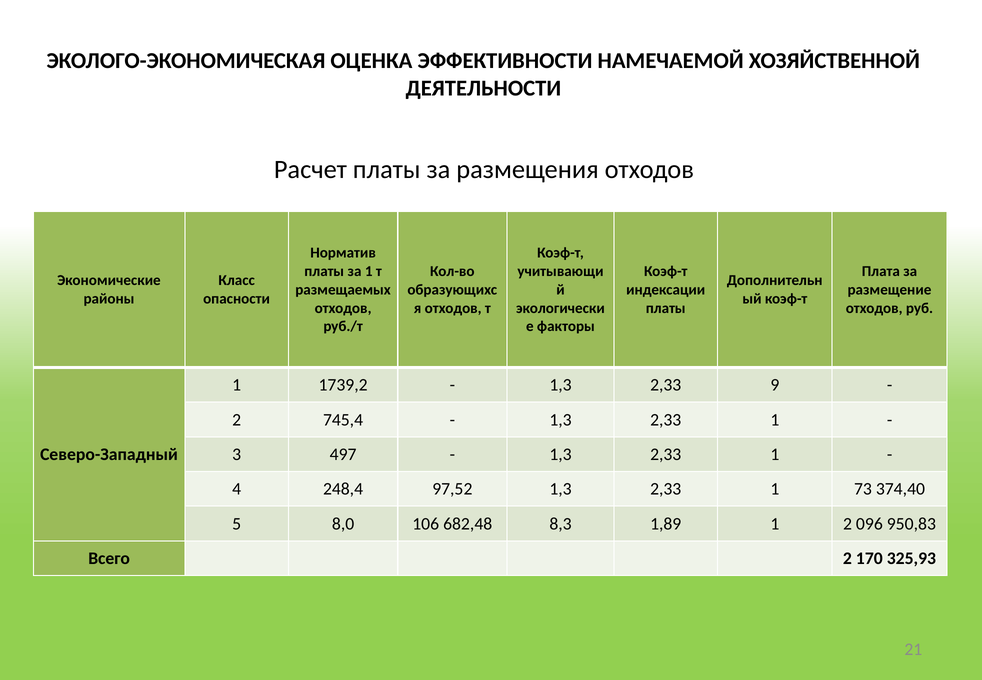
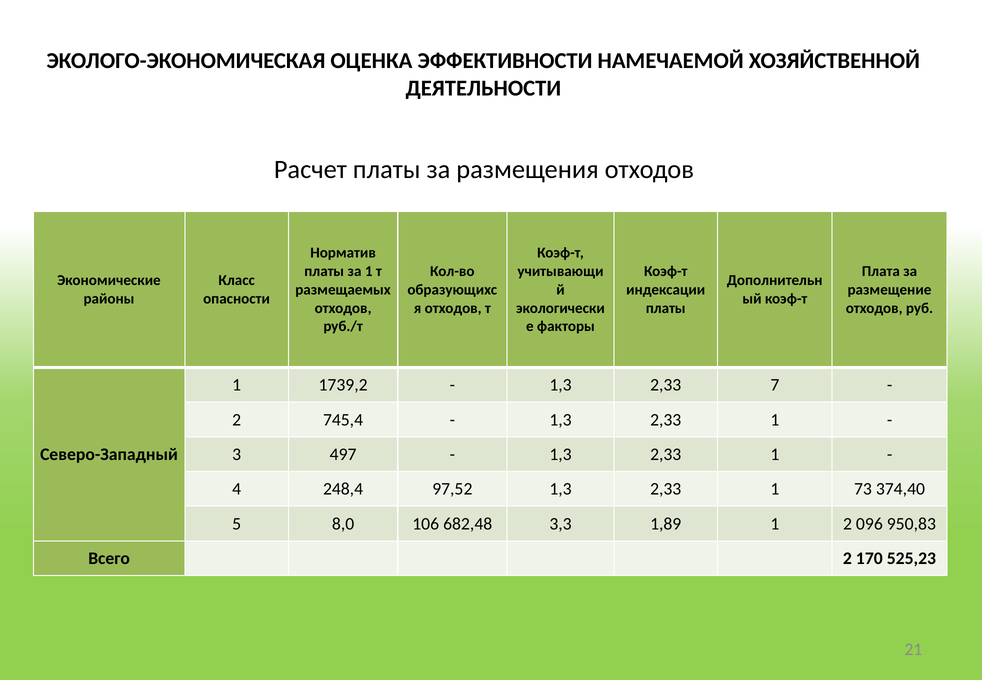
9: 9 -> 7 (775, 385)
8,3: 8,3 -> 3,3 (561, 524)
325,93: 325,93 -> 525,23 (911, 558)
